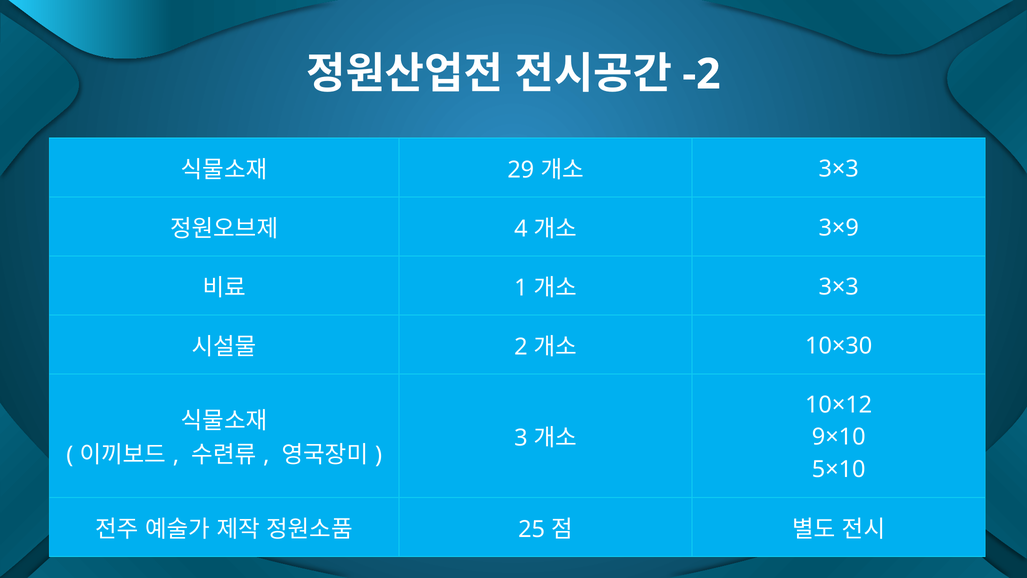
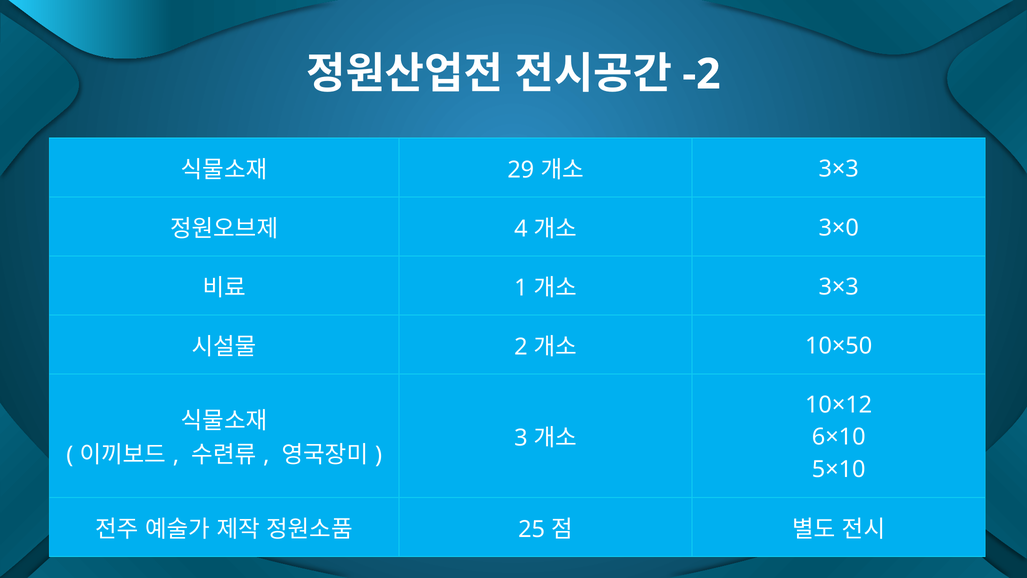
3×9: 3×9 -> 3×0 (839, 228)
10×30: 10×30 -> 10×50 (839, 346)
9×10: 9×10 -> 6×10 (839, 437)
